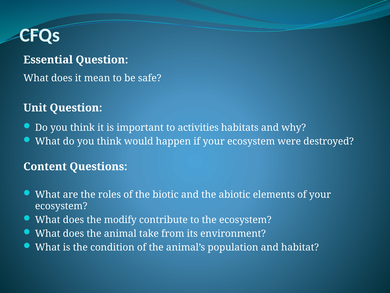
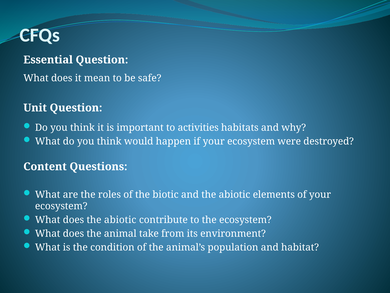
does the modify: modify -> abiotic (120, 220)
